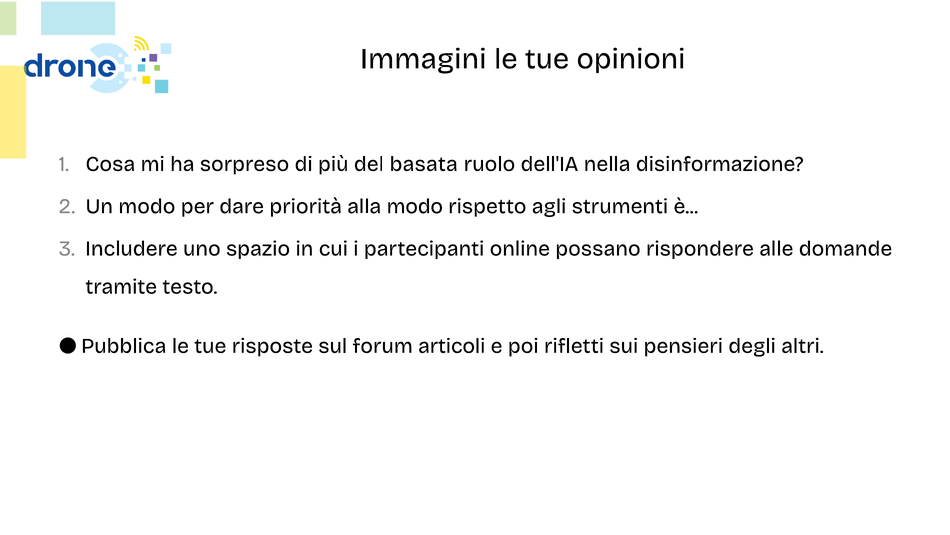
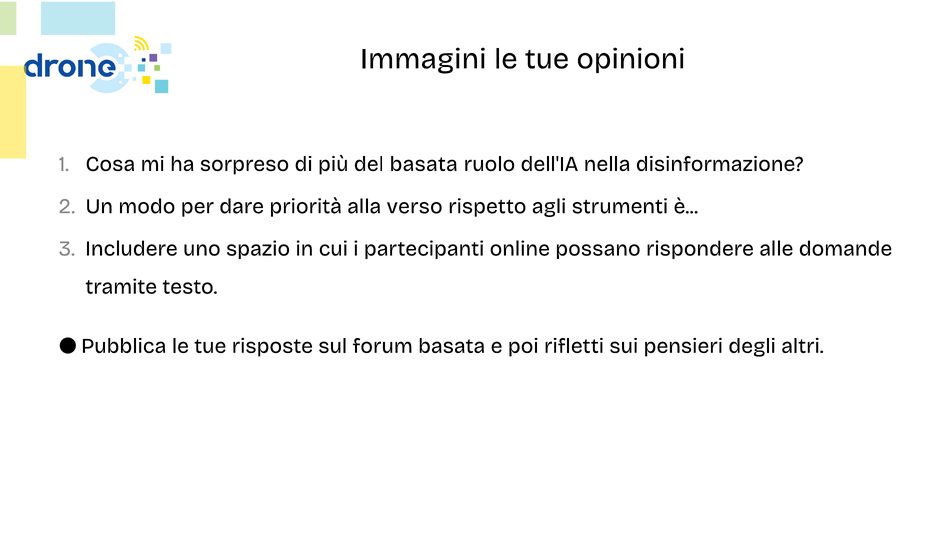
alla modo: modo -> verso (415, 206)
forum articoli: articoli -> basata (452, 345)
